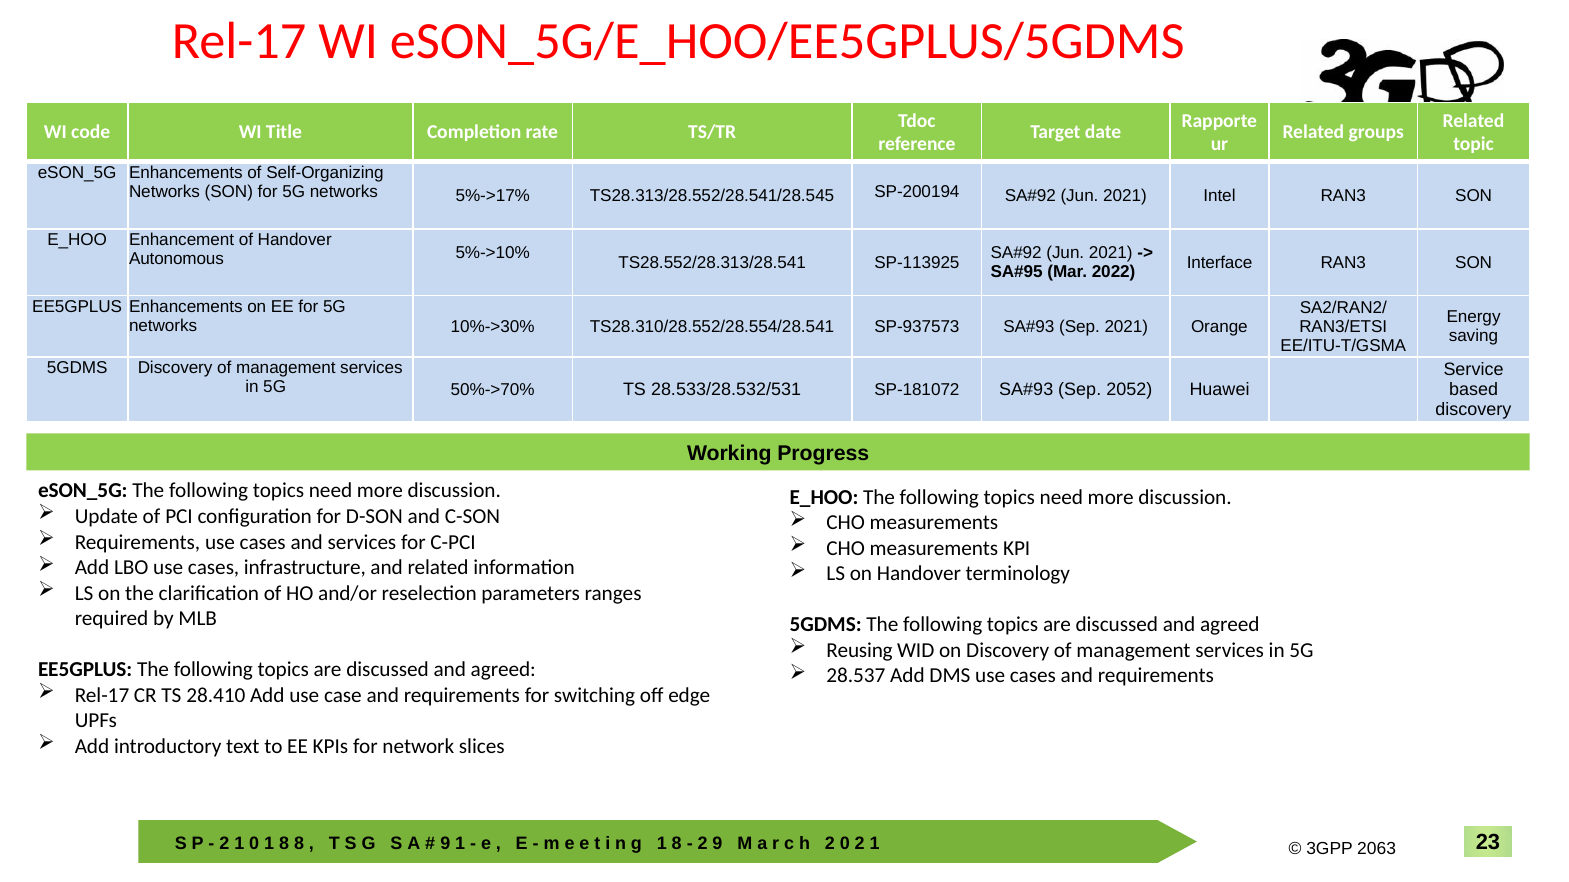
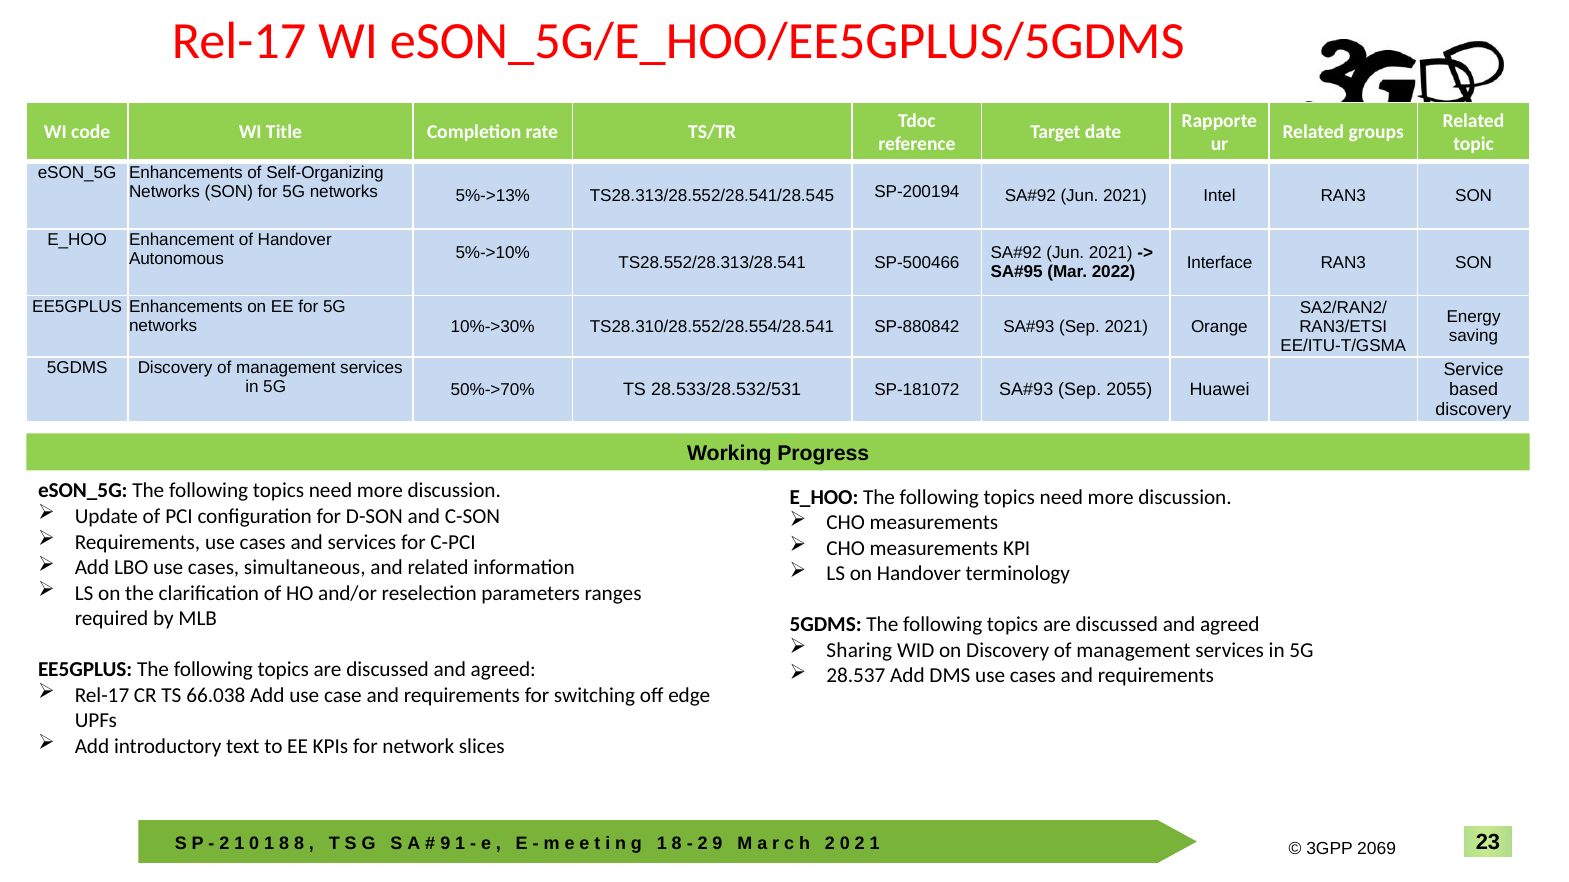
5%->17%: 5%->17% -> 5%->13% (493, 196)
SP-113925: SP-113925 -> SP-500466 (917, 263)
SP-937573: SP-937573 -> SP-880842 (917, 327)
2052: 2052 -> 2055 (1129, 390)
infrastructure: infrastructure -> simultaneous (305, 568)
Reusing: Reusing -> Sharing (859, 651)
28.410: 28.410 -> 66.038 (216, 696)
2063: 2063 -> 2069 (1377, 849)
